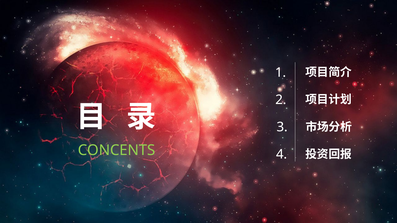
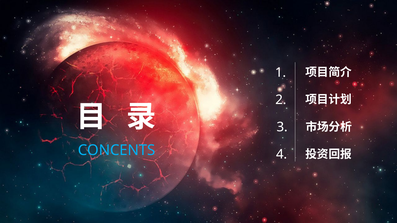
CONCENTS colour: light green -> light blue (117, 150)
